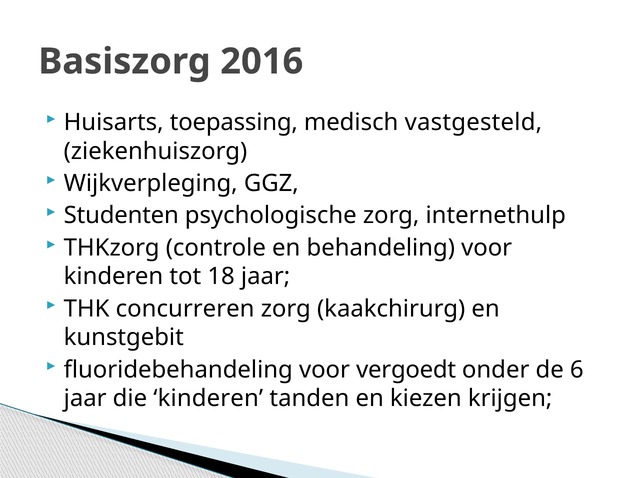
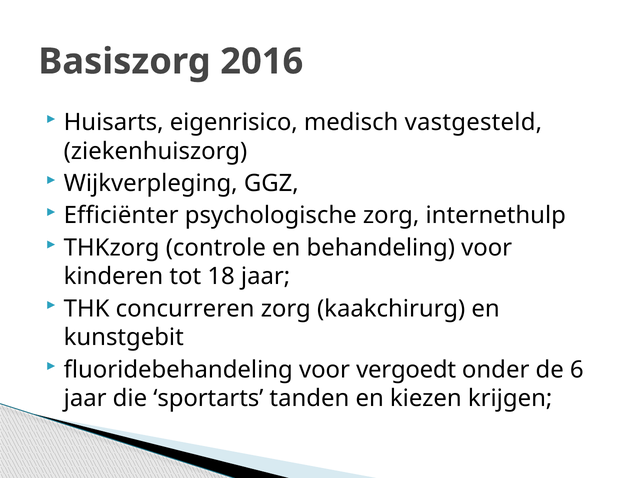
toepassing: toepassing -> eigenrisico (234, 123)
Studenten: Studenten -> Efficiënter (121, 216)
die kinderen: kinderen -> sportarts (208, 399)
